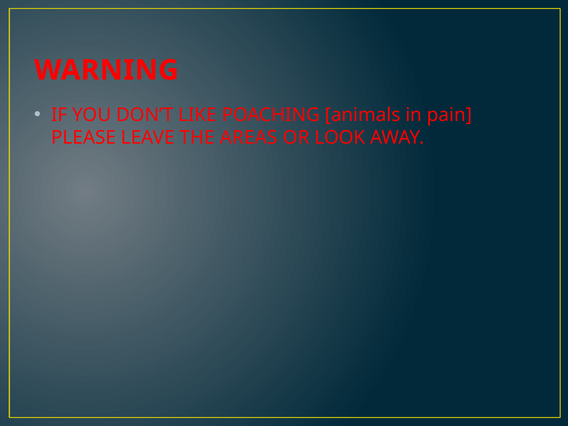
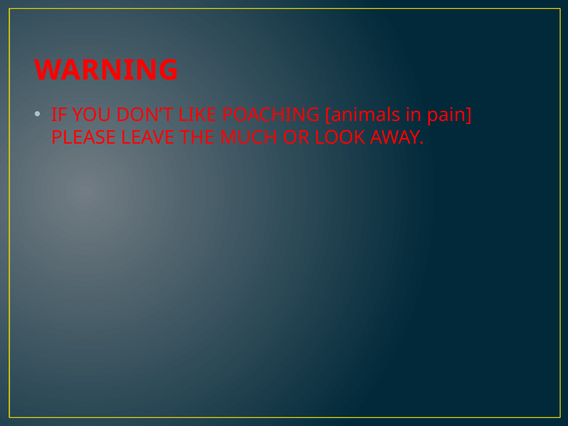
AREAS: AREAS -> MUCH (249, 138)
